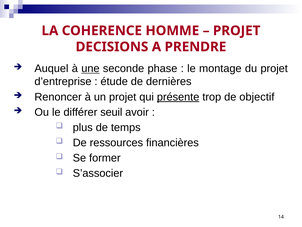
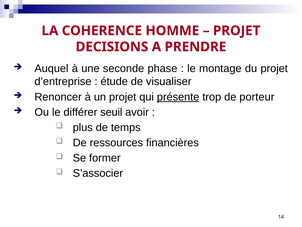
une underline: present -> none (90, 68)
dernières: dernières -> visualiser (169, 81)
objectif: objectif -> porteur (257, 97)
